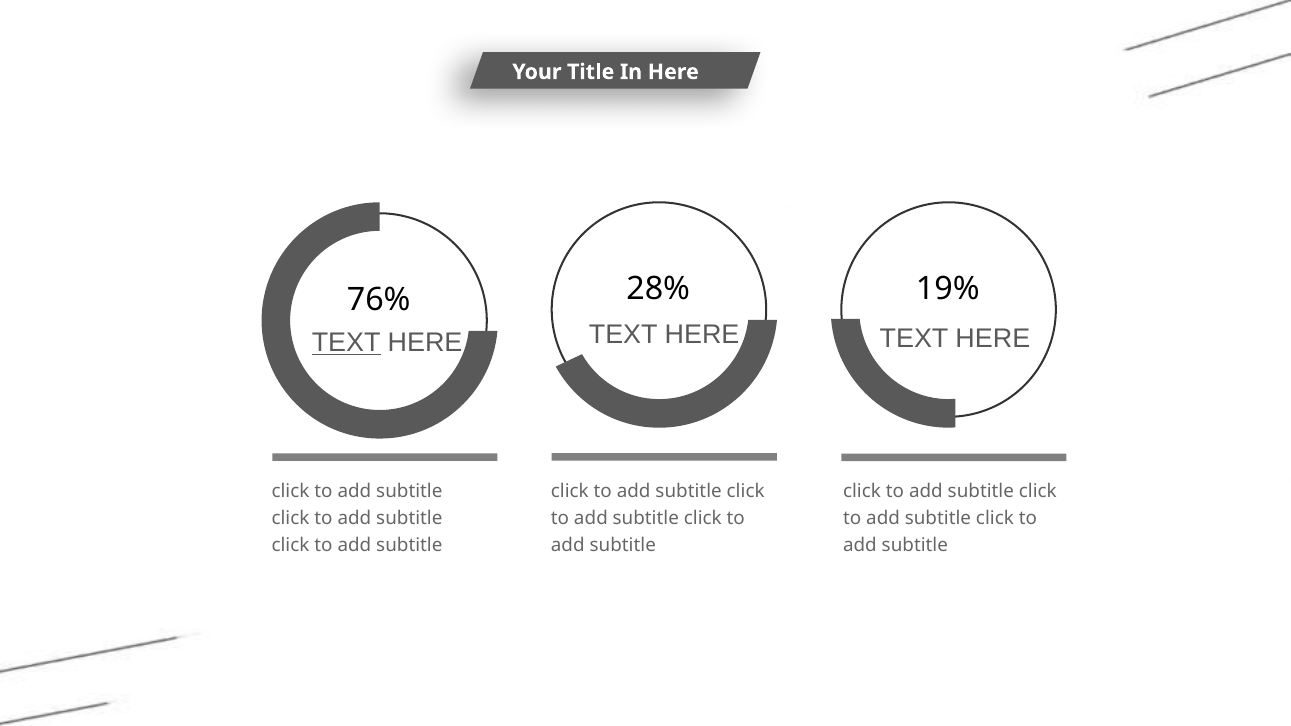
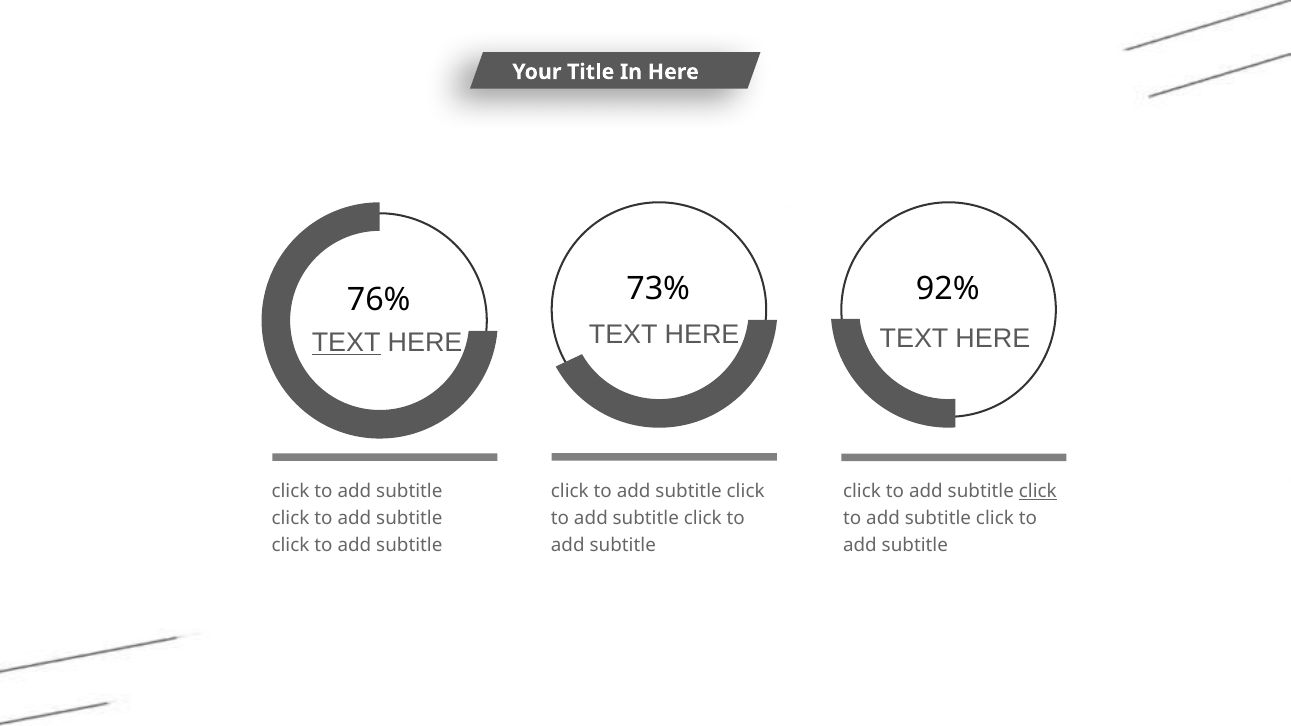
28%: 28% -> 73% (658, 289)
19%: 19% -> 92% (948, 289)
click underline: none -> present (1038, 491)
